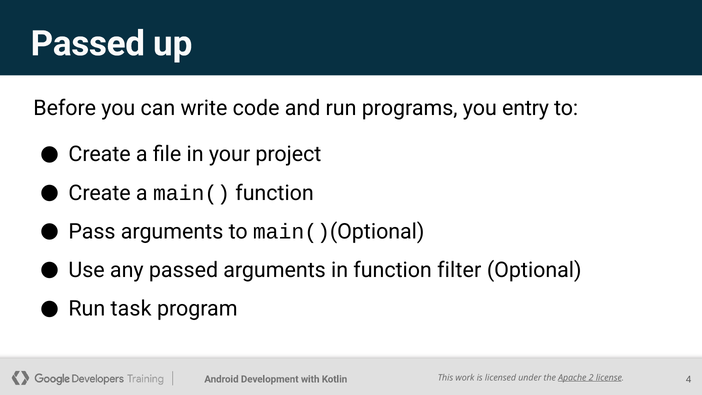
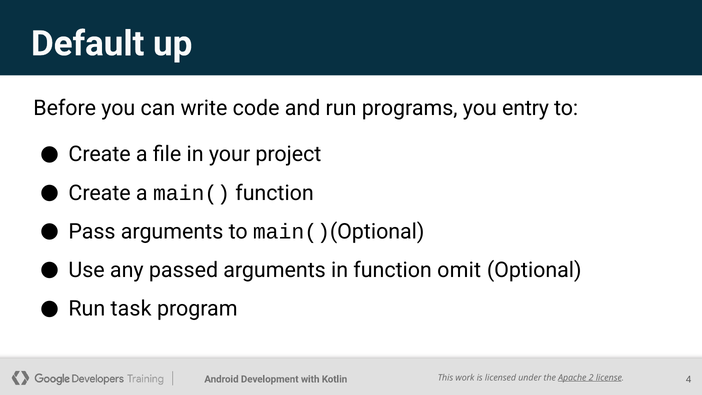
Passed: Passed -> Default (88, 44)
filter: filter -> omit (459, 270)
